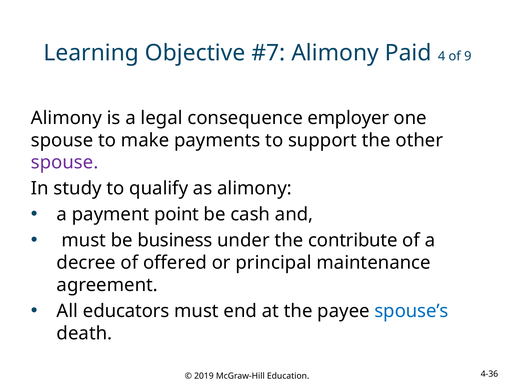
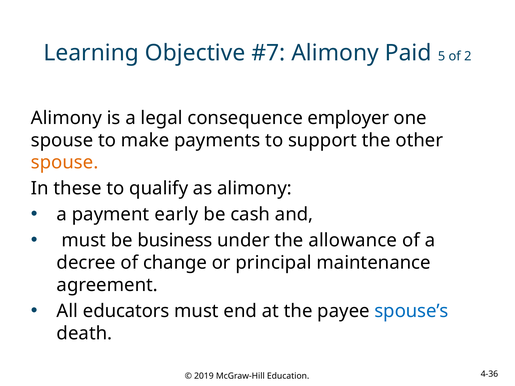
4: 4 -> 5 (442, 56)
9: 9 -> 2 (468, 56)
spouse colour: purple -> orange (65, 163)
study: study -> these (78, 189)
point: point -> early (176, 215)
contribute: contribute -> allowance (353, 241)
offered: offered -> change (175, 263)
